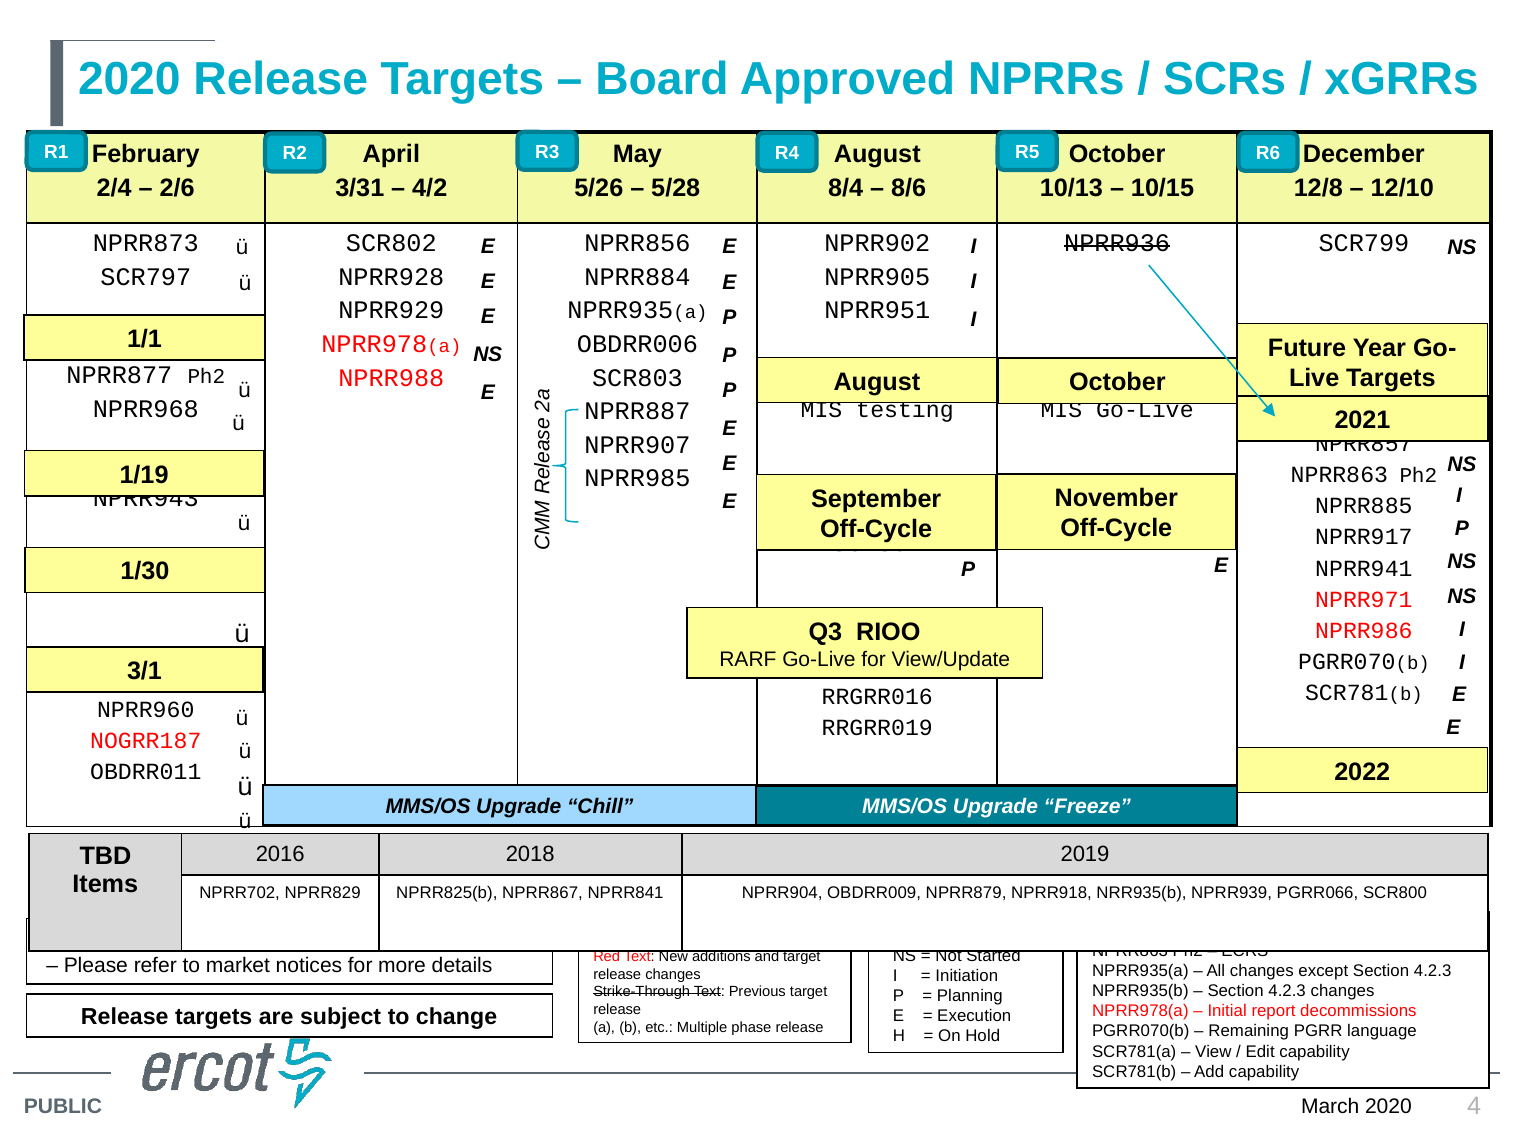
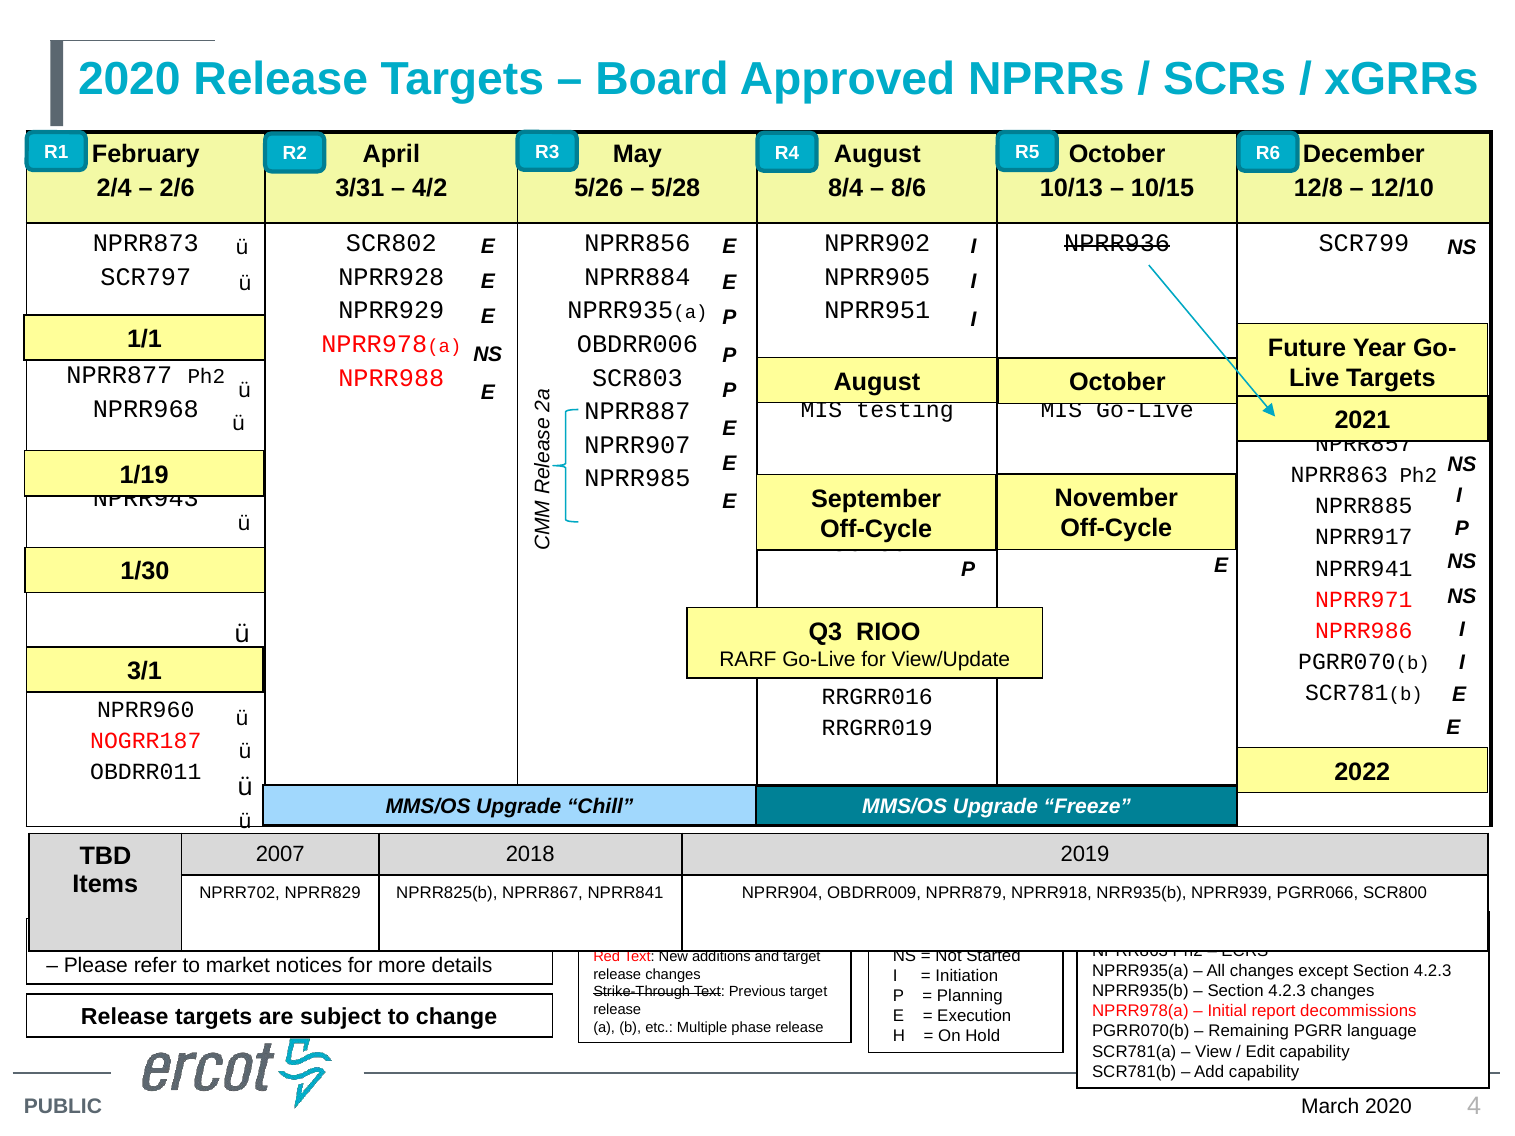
2016: 2016 -> 2007 (280, 854)
